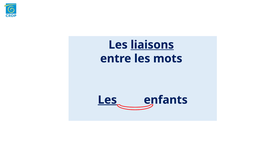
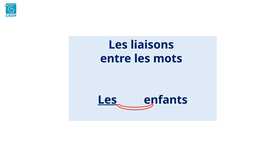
liaisons underline: present -> none (152, 45)
